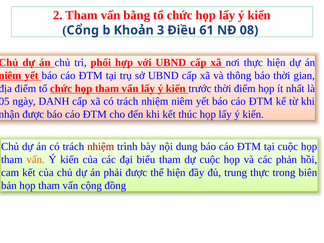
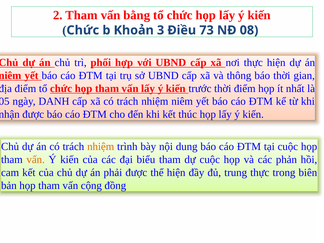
Cổng: Cổng -> Chức (83, 30)
61: 61 -> 73 (207, 30)
nhiệm colour: red -> orange (101, 147)
